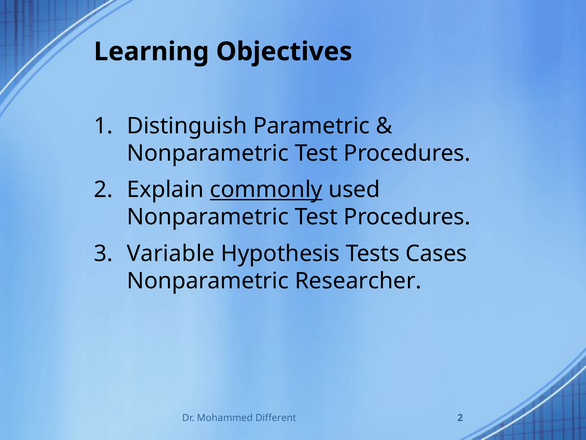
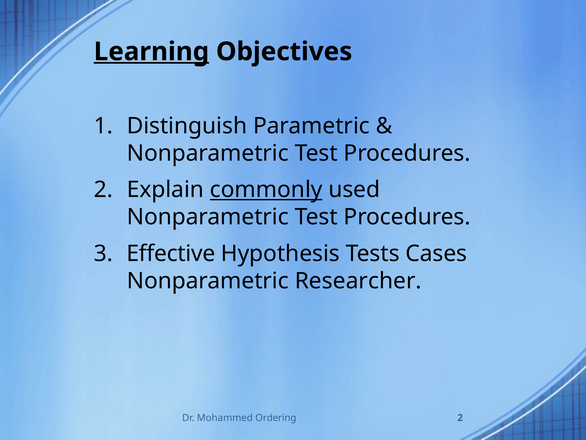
Learning underline: none -> present (151, 52)
Variable: Variable -> Effective (171, 253)
Different: Different -> Ordering (276, 417)
